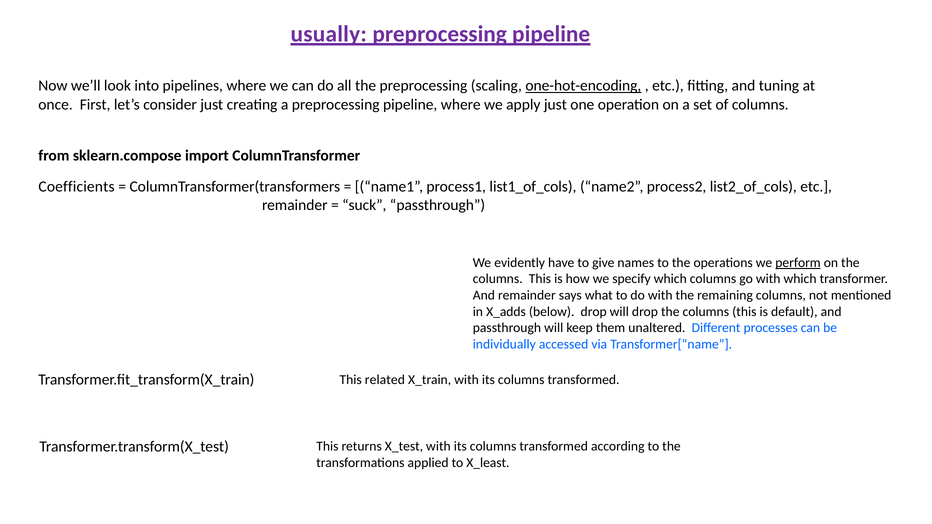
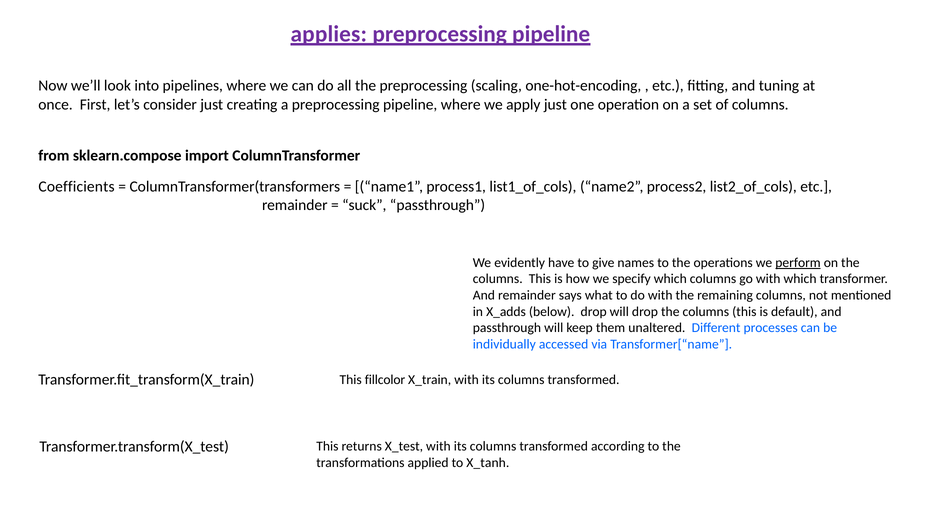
usually: usually -> applies (329, 34)
one-hot-encoding underline: present -> none (583, 86)
related: related -> fillcolor (385, 380)
X_least: X_least -> X_tanh (488, 463)
